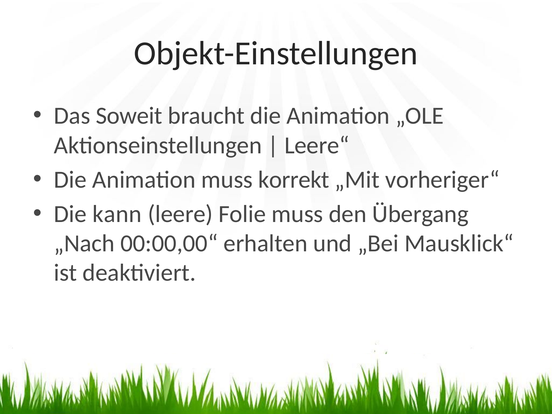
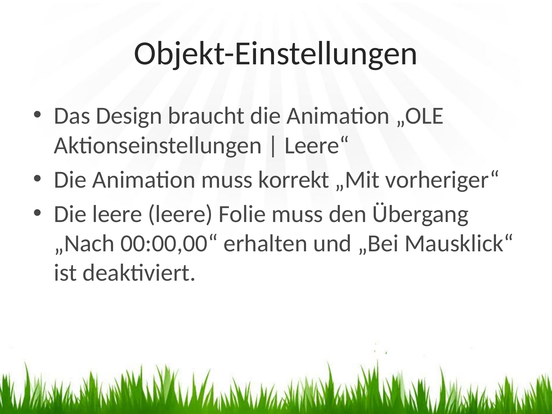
Soweit: Soweit -> Design (129, 116)
Die kann: kann -> leere (117, 214)
